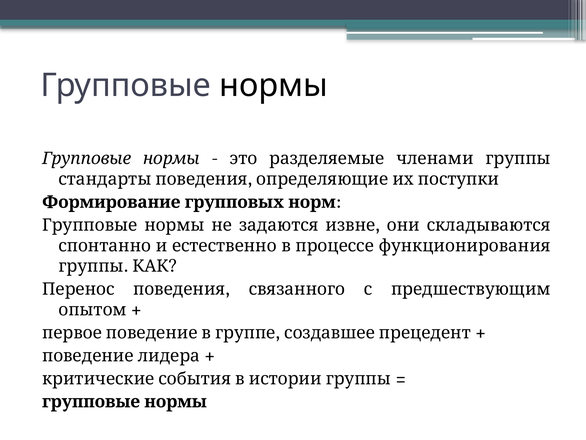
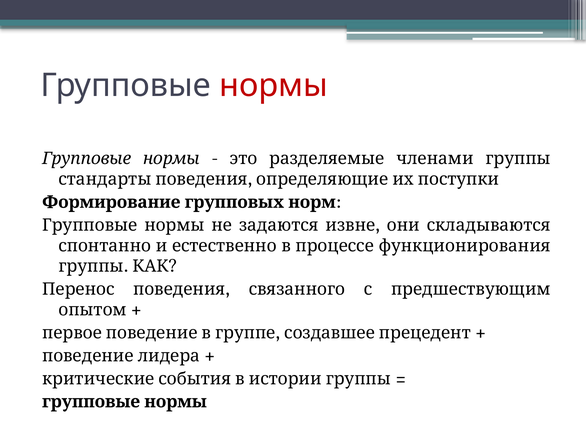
нормы colour: black -> red (274, 85)
